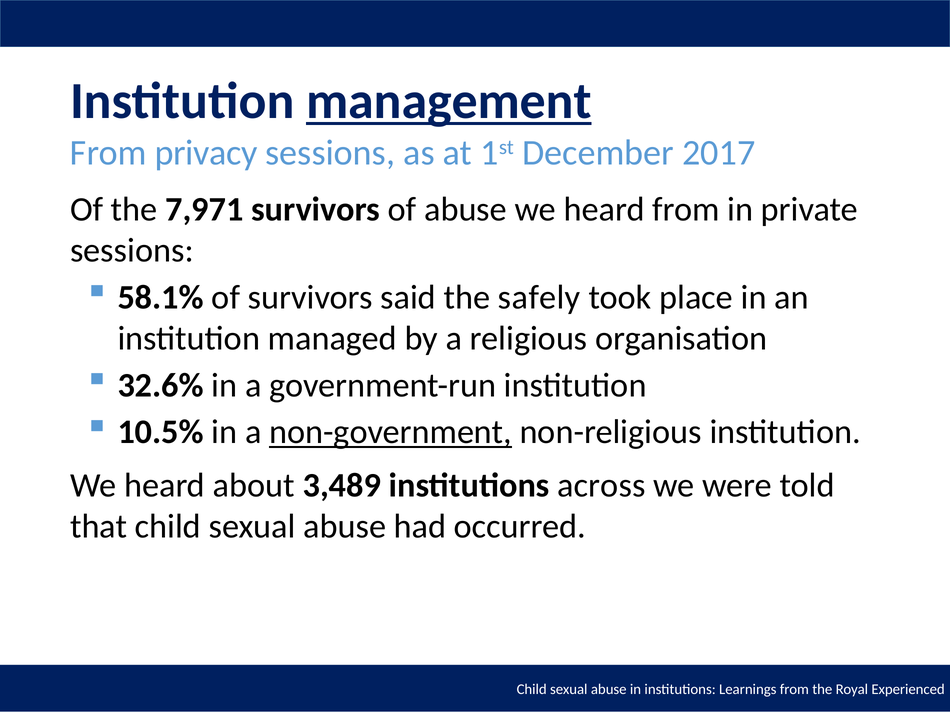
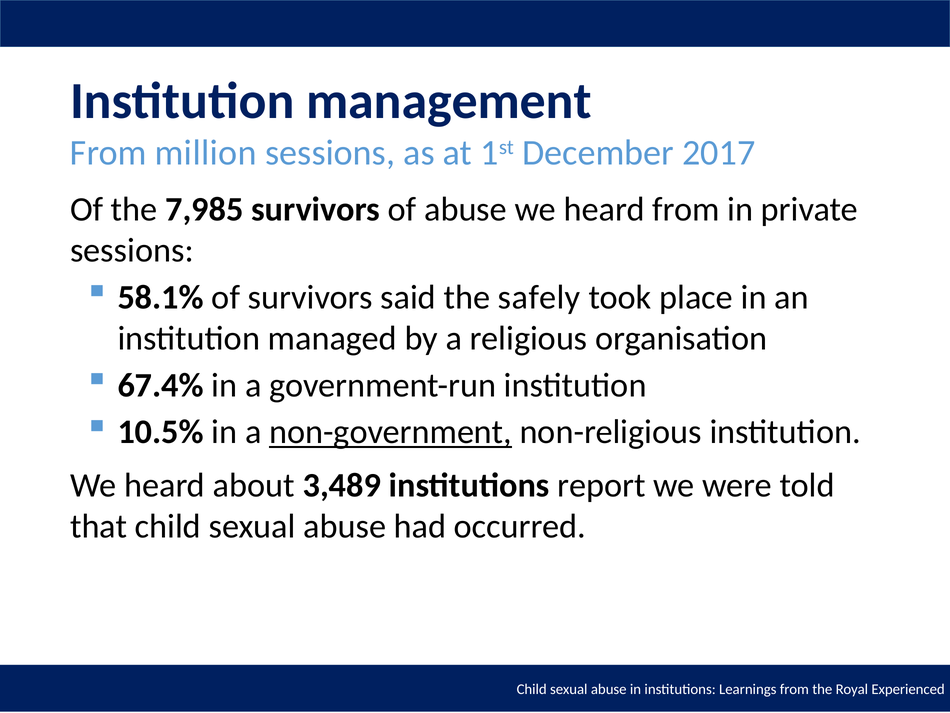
management underline: present -> none (449, 101)
privacy: privacy -> million (206, 153)
7,971: 7,971 -> 7,985 (204, 209)
32.6%: 32.6% -> 67.4% (161, 385)
across: across -> report (602, 485)
